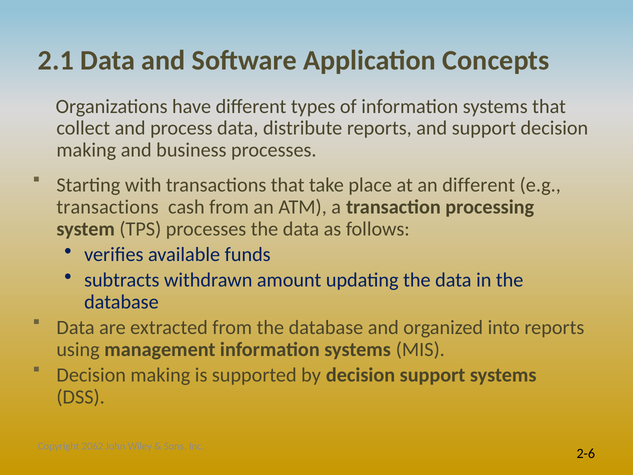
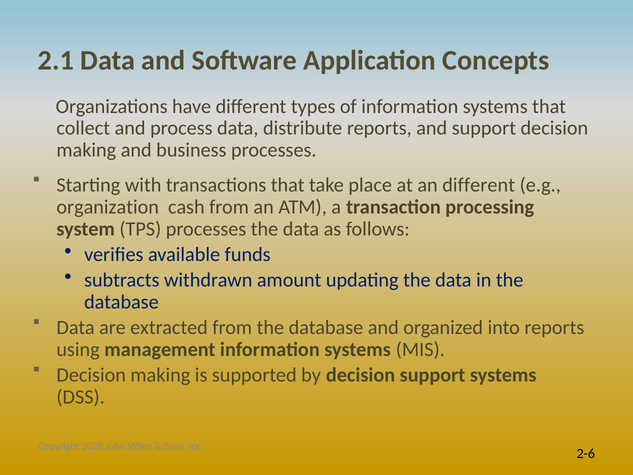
transactions: transactions -> organization (108, 207)
2062: 2062 -> 2028 (92, 446)
